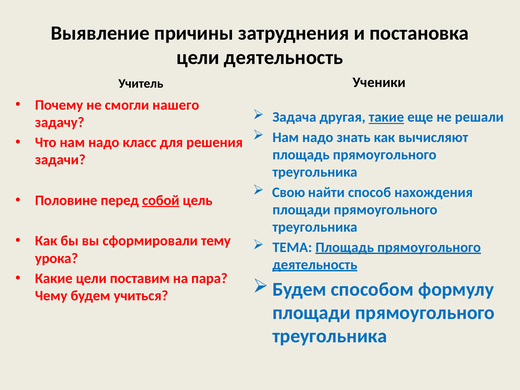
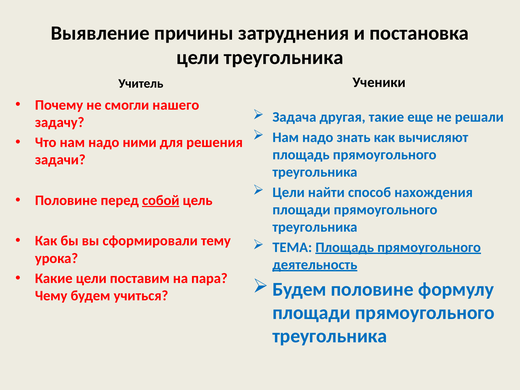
цели деятельность: деятельность -> треугольника (284, 57)
такие underline: present -> none (386, 117)
класс: класс -> ними (140, 143)
Свою: Свою -> Цели (289, 192)
Будем способом: способом -> половине (372, 289)
